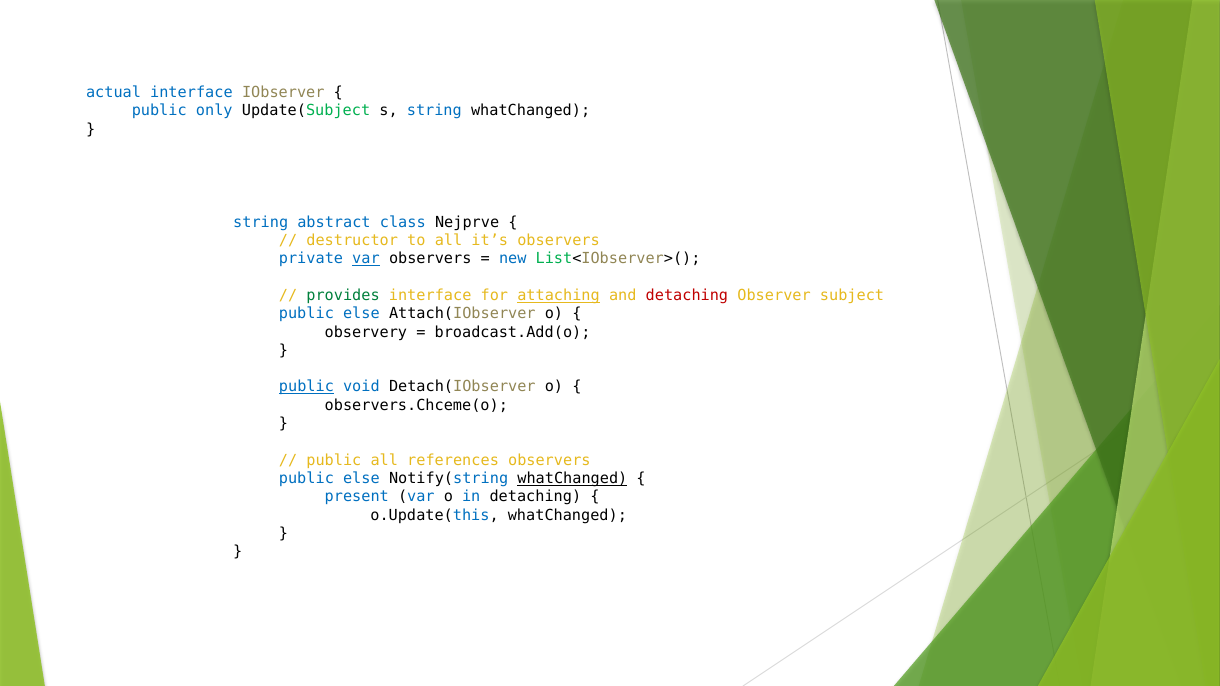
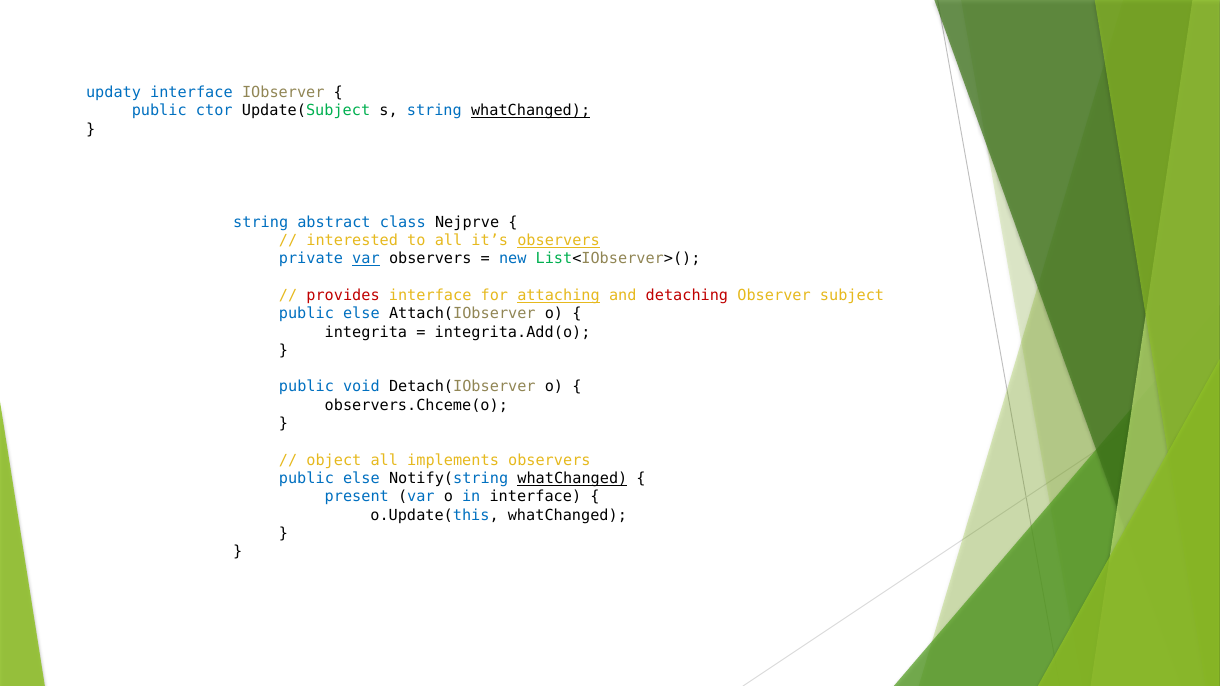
actual: actual -> updaty (114, 92)
only: only -> ctor (214, 111)
whatChanged underline: none -> present (531, 111)
destructor: destructor -> interested (352, 241)
observers underline: none -> present (559, 241)
provides colour: green -> red (343, 296)
observery: observery -> integrita (366, 332)
broadcast.Add(o: broadcast.Add(o -> integrita.Add(o (513, 332)
public underline: present -> none (306, 387)
public: public -> object (334, 460)
references: references -> implements (453, 460)
in detaching: detaching -> interface (535, 497)
